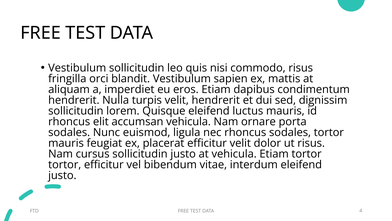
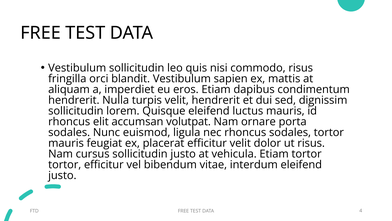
accumsan vehicula: vehicula -> volutpat (189, 122)
